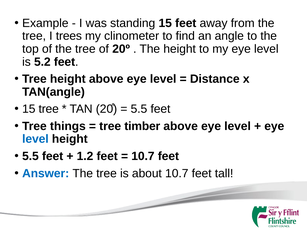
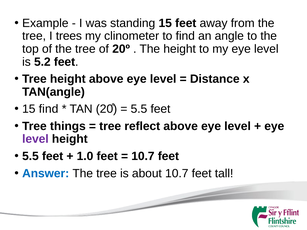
15 tree: tree -> find (49, 109)
timber: timber -> reflect (142, 126)
level colour: blue -> purple (35, 139)
1.2: 1.2 -> 1.0 (85, 156)
